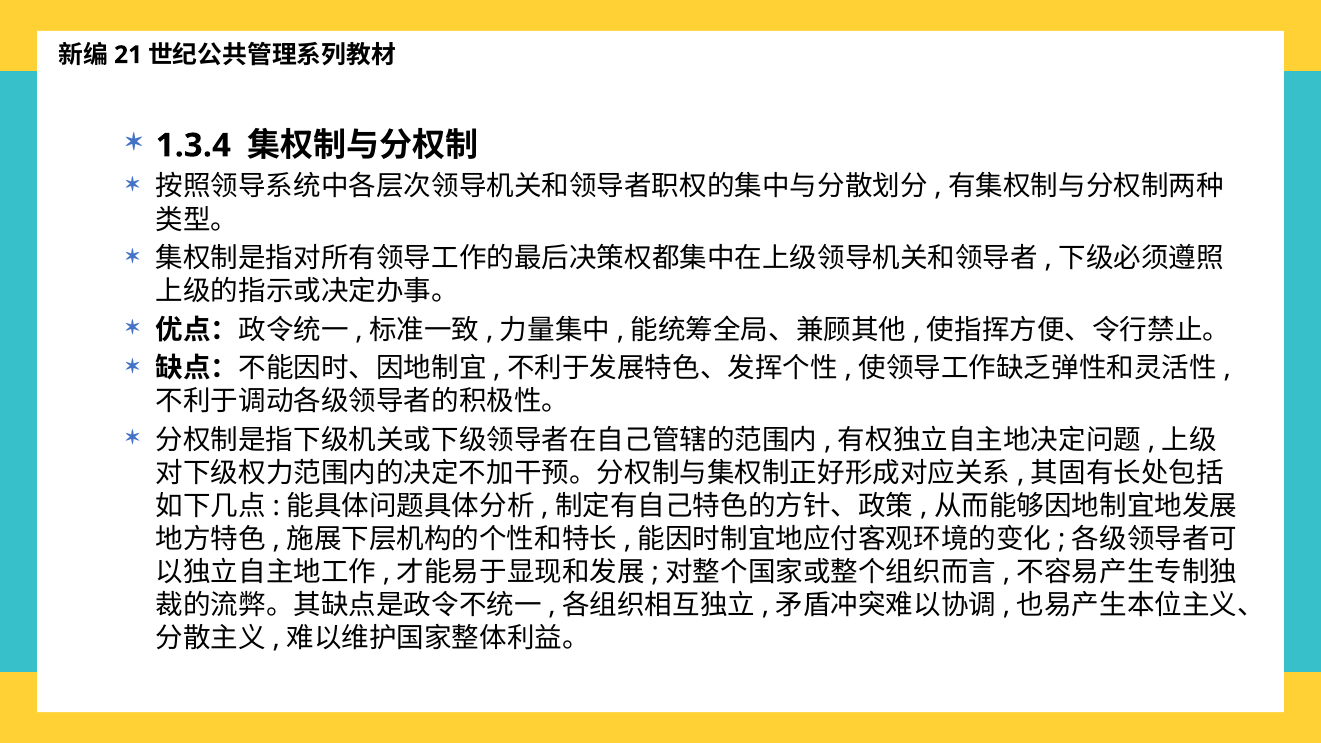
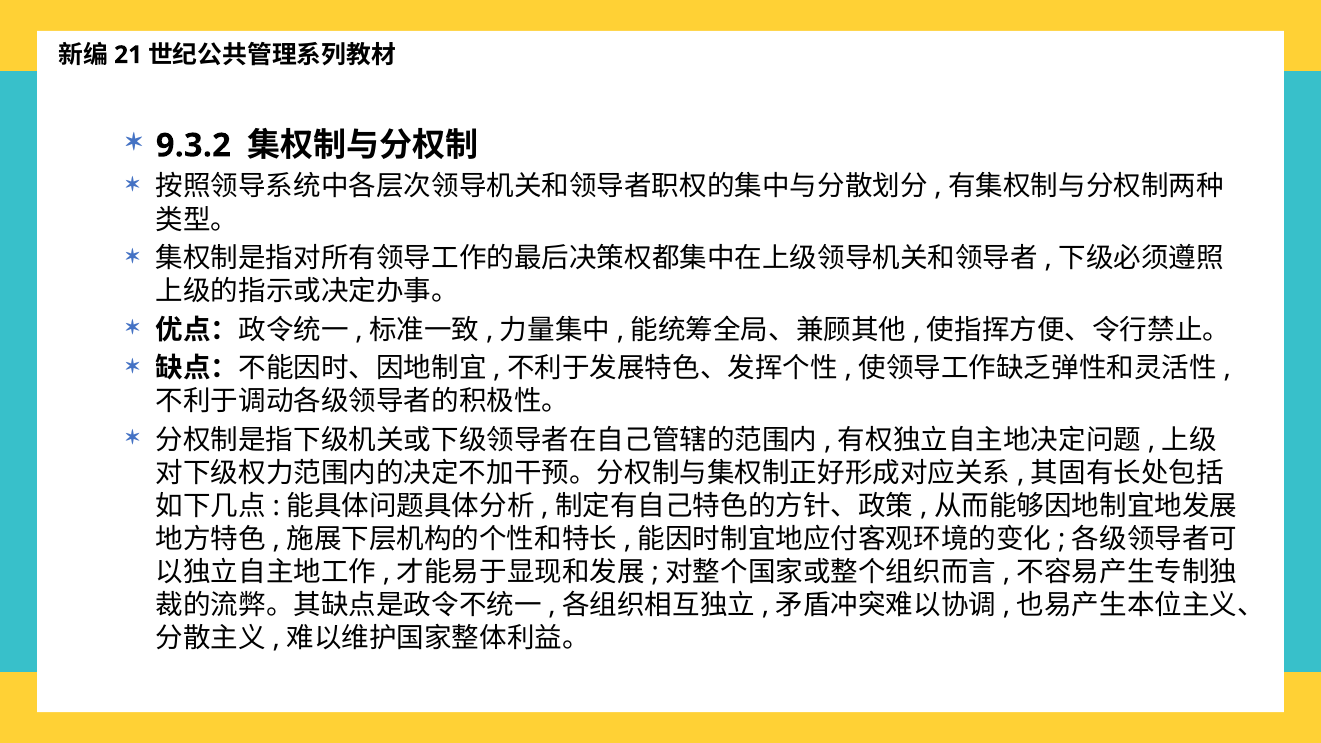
1.3.4: 1.3.4 -> 9.3.2 (193, 145)
